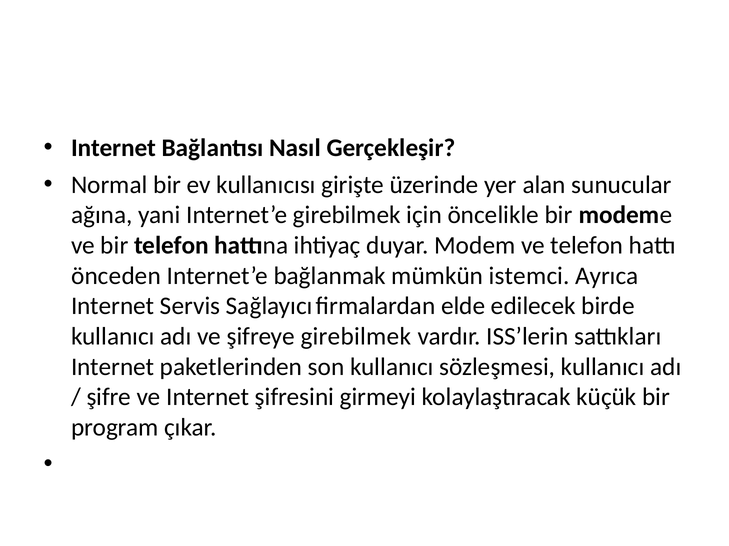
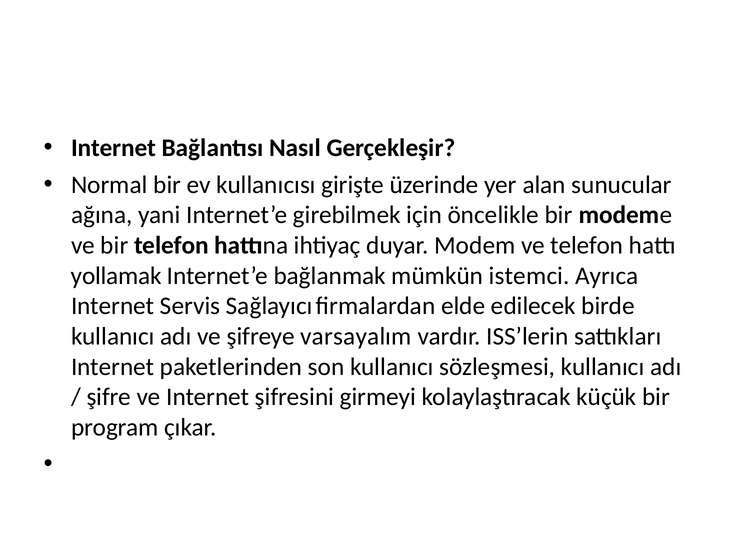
önceden: önceden -> yollamak (116, 276)
şifreye girebilmek: girebilmek -> varsayalım (356, 337)
